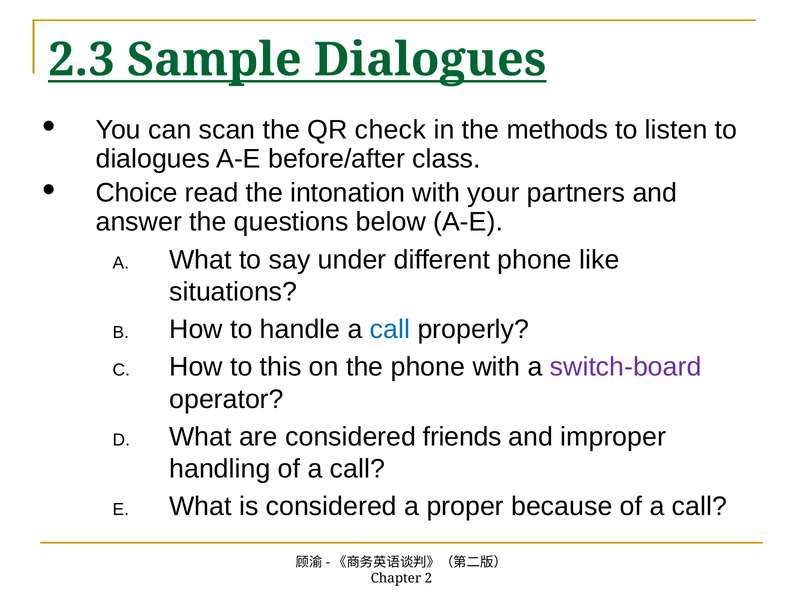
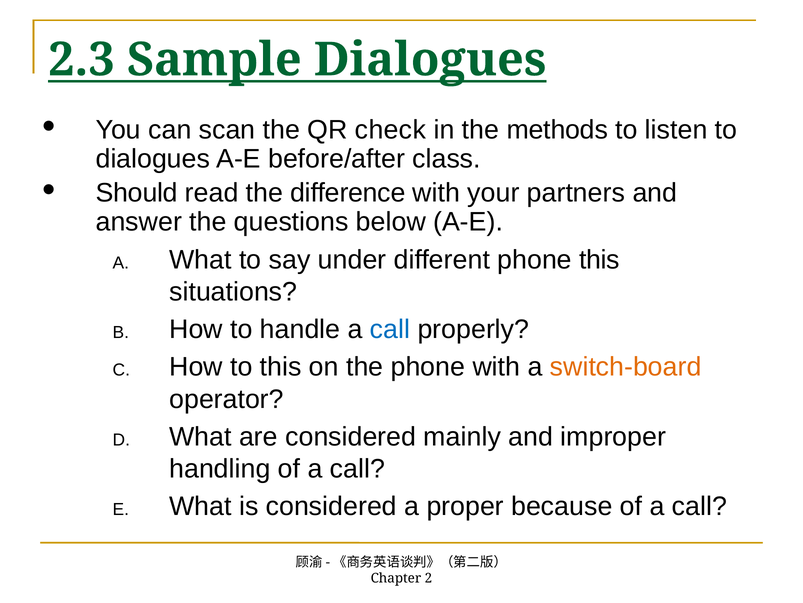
Choice: Choice -> Should (137, 193)
intonation: intonation -> difference (348, 193)
phone like: like -> this (599, 260)
switch-board colour: purple -> orange (626, 367)
friends: friends -> mainly (462, 436)
